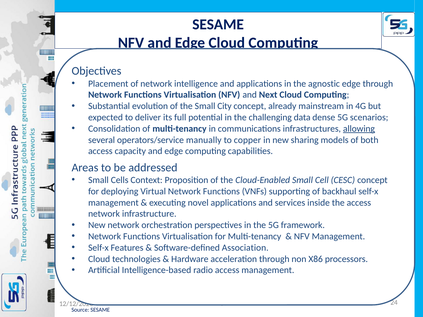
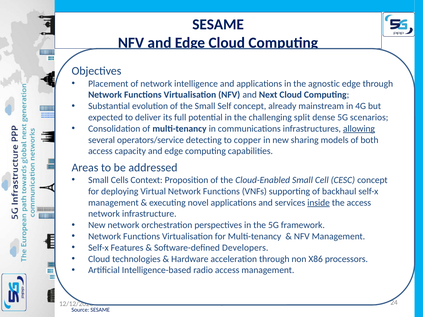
City: City -> Self (224, 106)
data: data -> split (302, 117)
manually: manually -> detecting (204, 140)
inside underline: none -> present (319, 203)
Association: Association -> Developers (245, 248)
